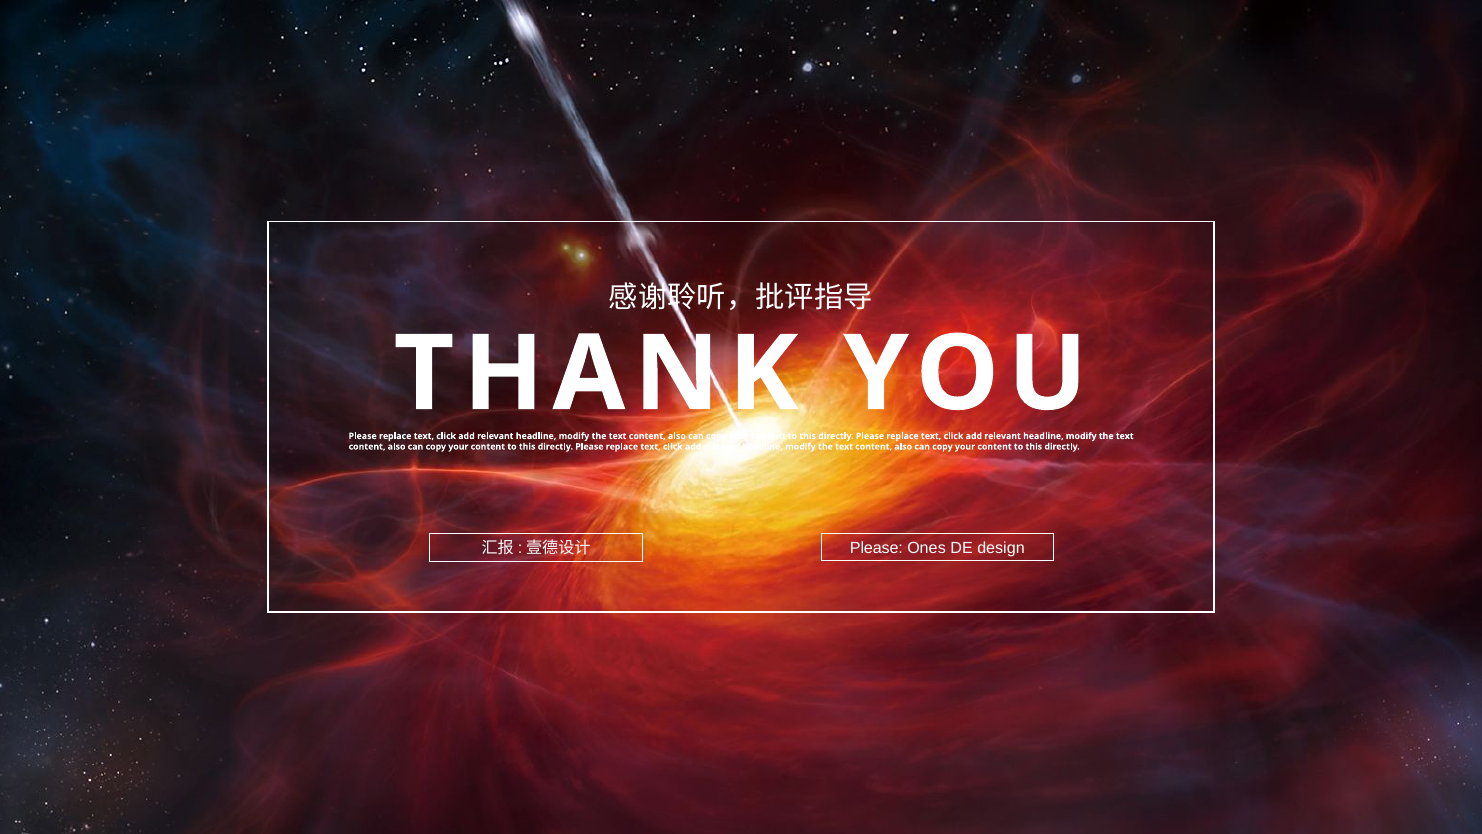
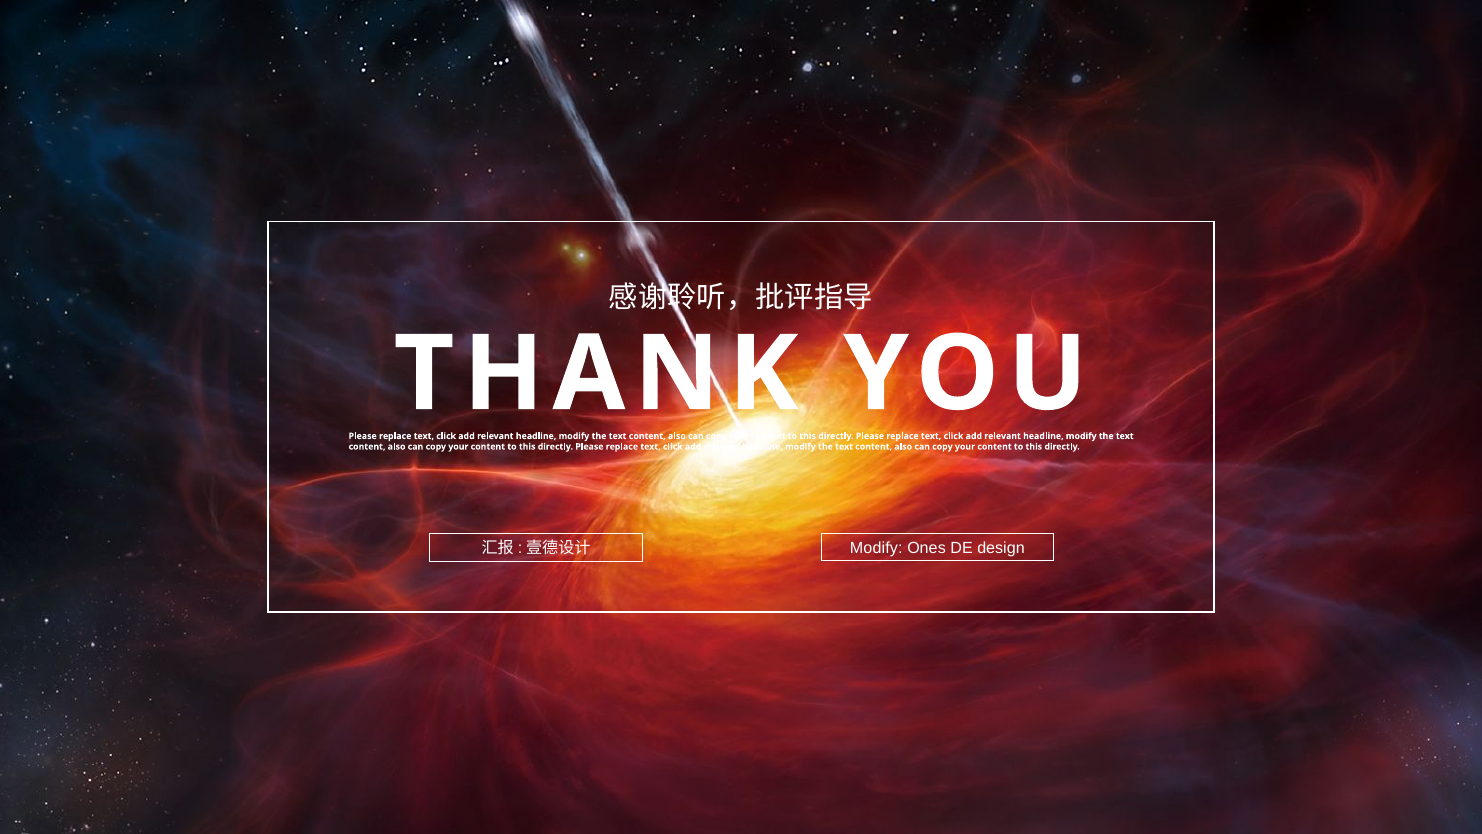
Please: Please -> Modify (876, 548)
